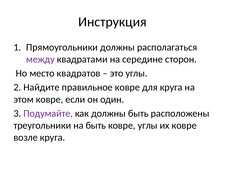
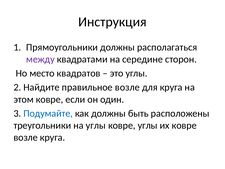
правильное ковре: ковре -> возле (127, 87)
Подумайте colour: purple -> blue (48, 113)
на быть: быть -> углы (96, 125)
